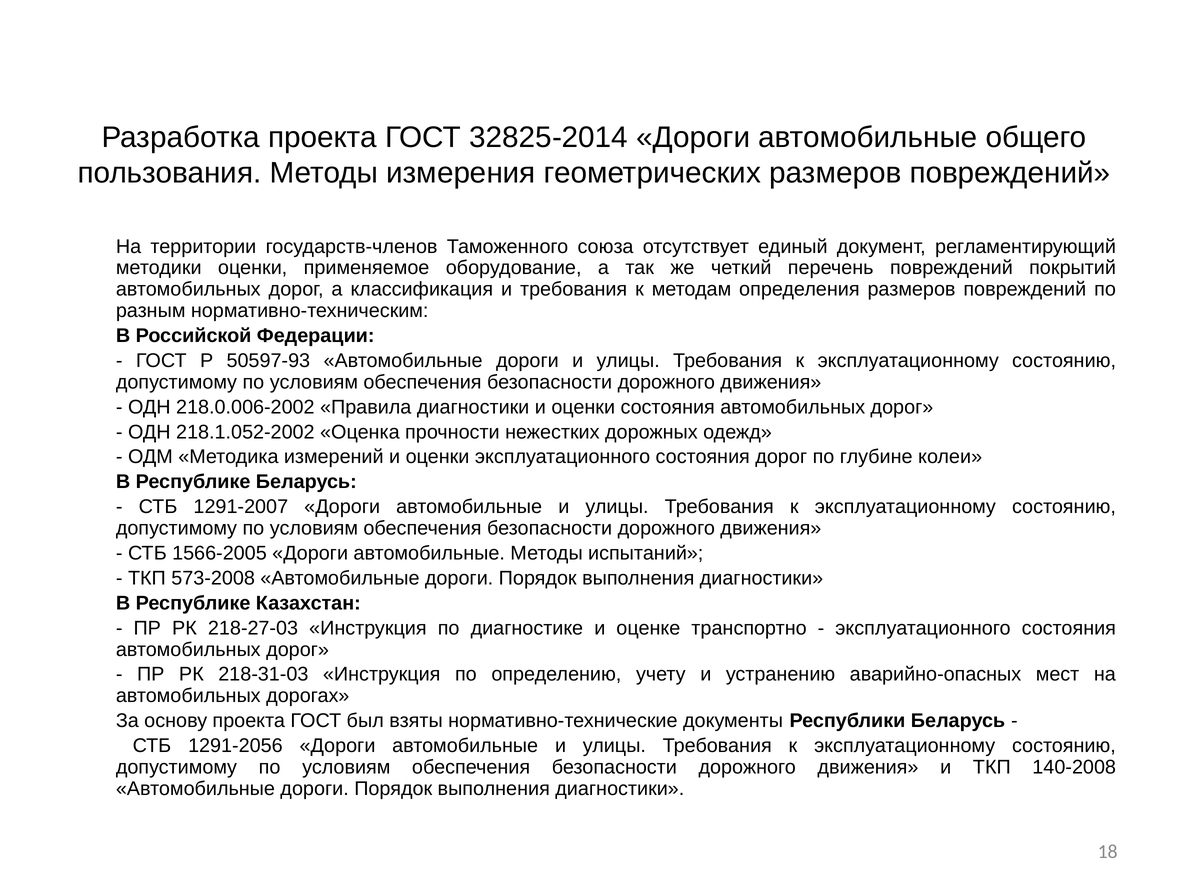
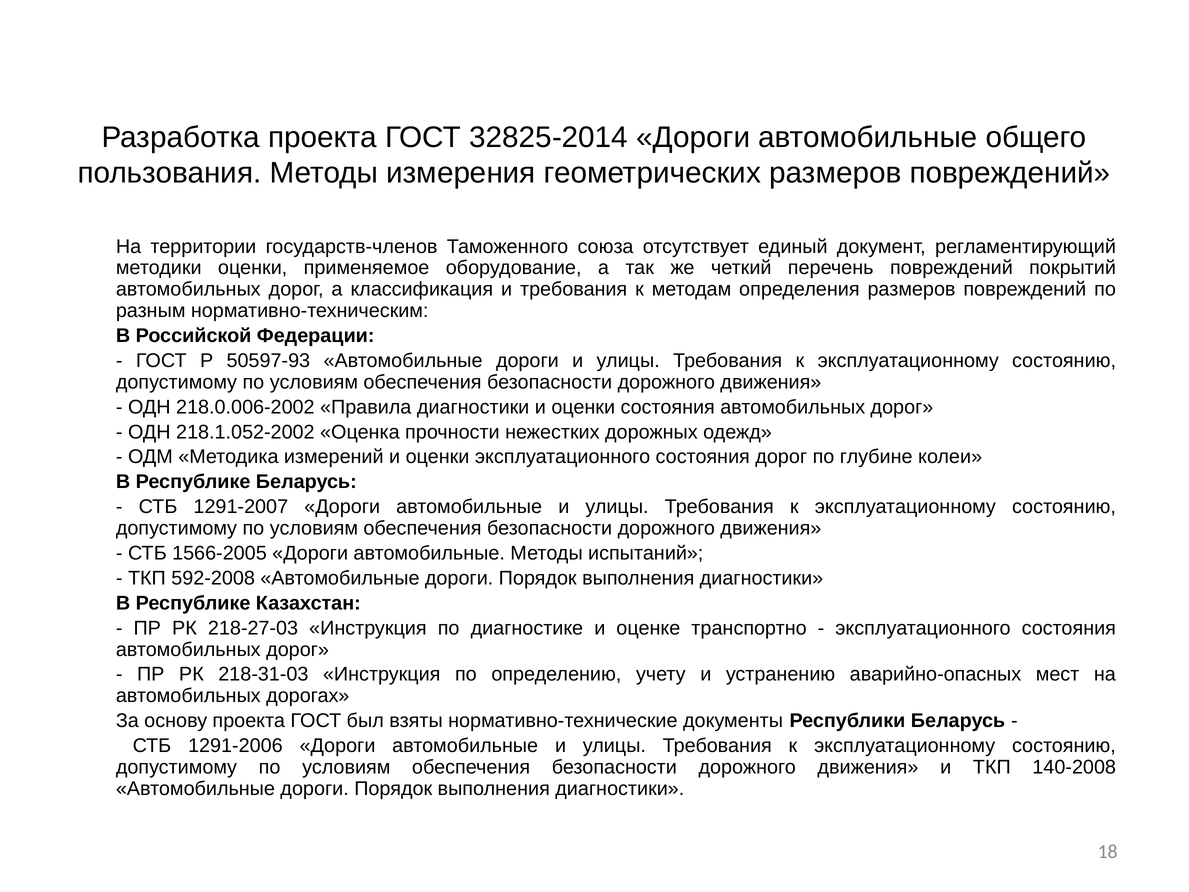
573-2008: 573-2008 -> 592-2008 (213, 578)
1291-2056: 1291-2056 -> 1291-2006 (235, 746)
